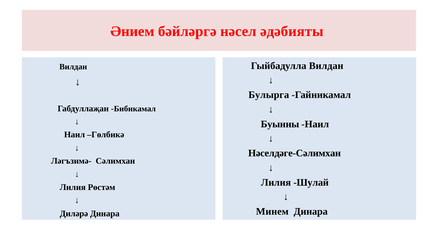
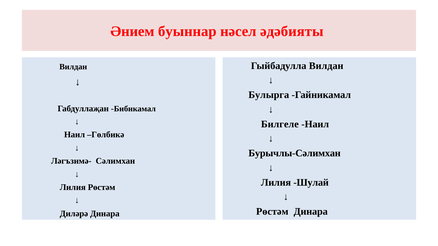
бәйләргә: бәйләргә -> буыннар (187, 31)
Буынны: Буынны -> Билгеле (280, 124)
Нәселдәге-Сәлимхан: Нәселдәге-Сәлимхан -> Бурычлы-Сәлимхан (295, 153)
Минем: Минем -> Рөстәм (272, 212)
